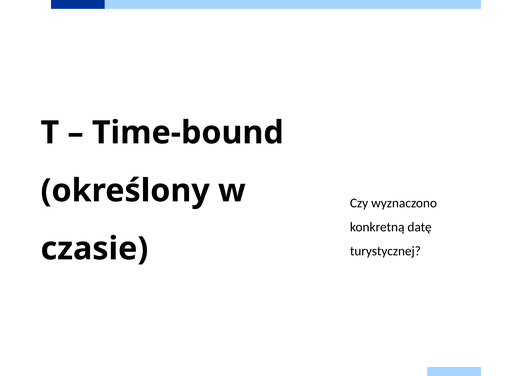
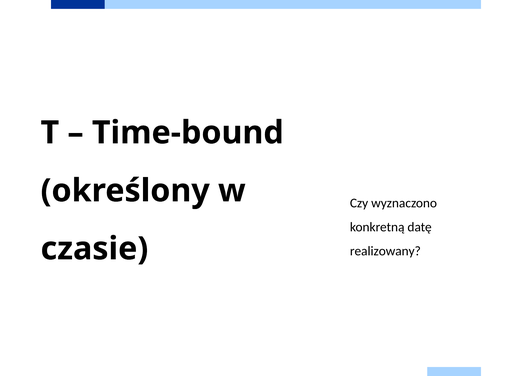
turystycznej: turystycznej -> realizowany (385, 251)
